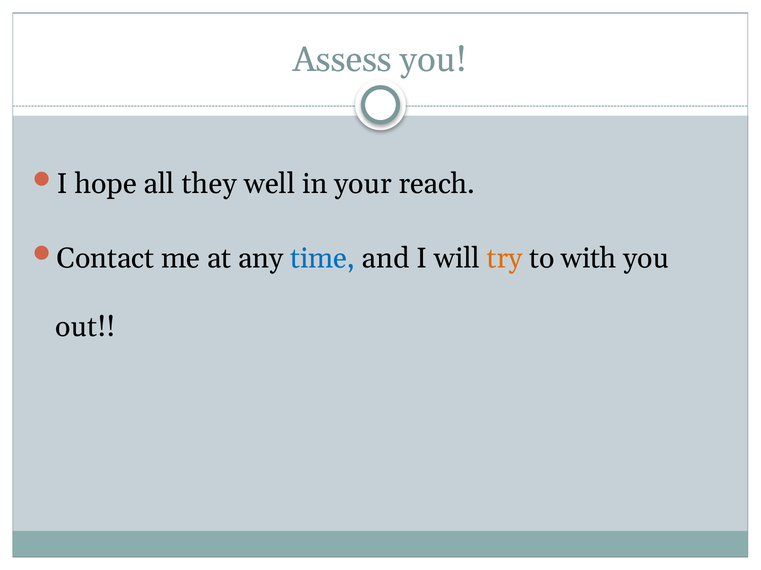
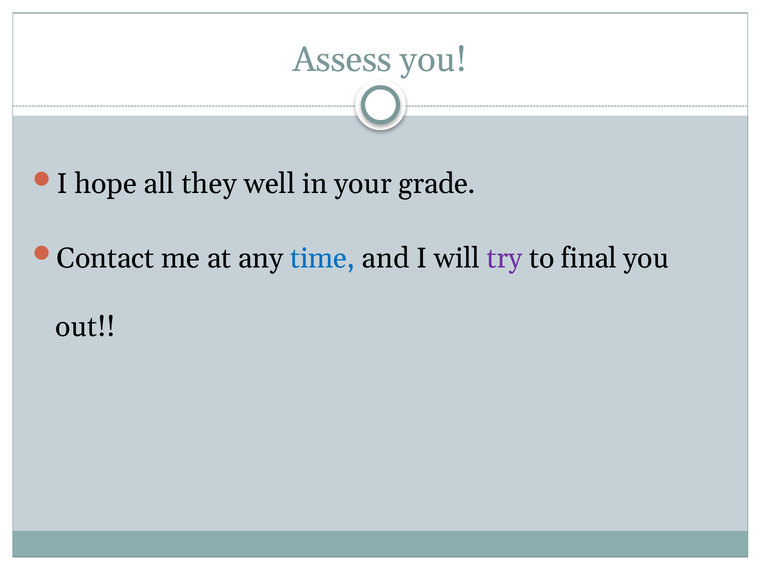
reach: reach -> grade (437, 184)
try colour: orange -> purple (505, 259)
with: with -> final (589, 259)
